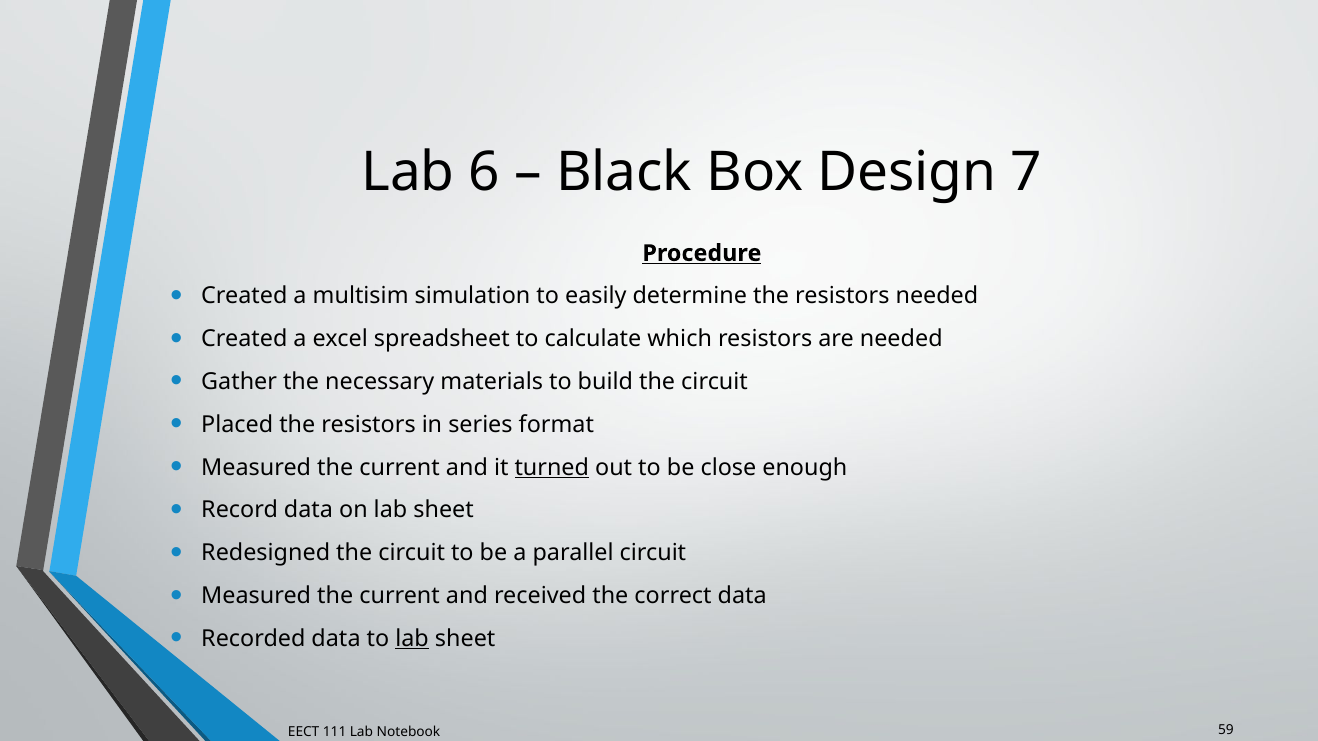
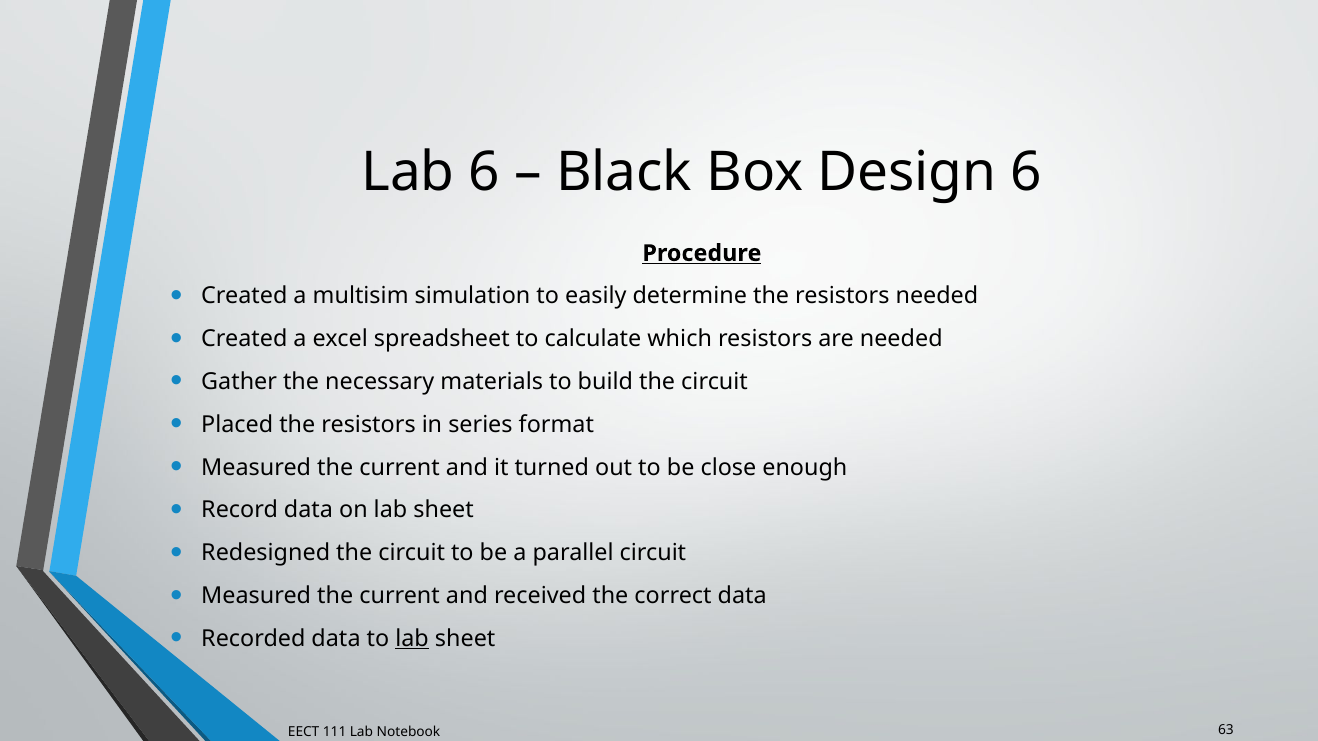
Design 7: 7 -> 6 (1026, 173)
turned underline: present -> none (552, 468)
59: 59 -> 63 (1226, 731)
